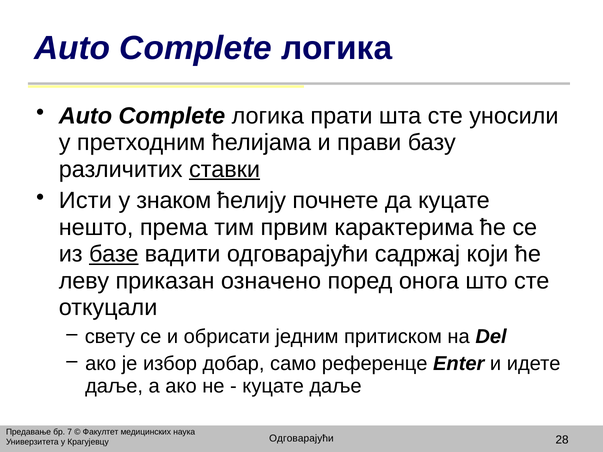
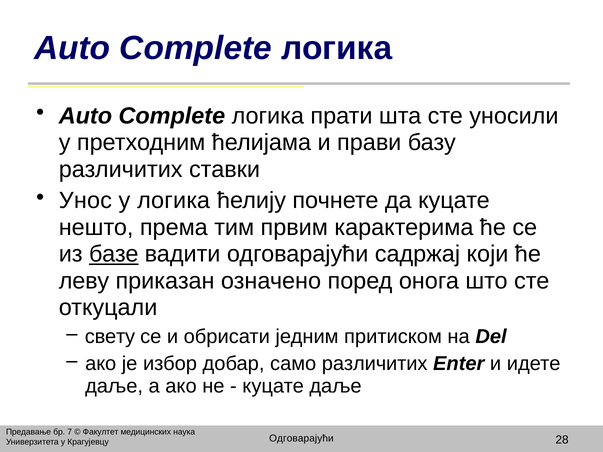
ставки underline: present -> none (225, 169)
Исти: Исти -> Унос (85, 201)
у знаком: знаком -> логика (174, 201)
само референце: референце -> различитих (375, 364)
